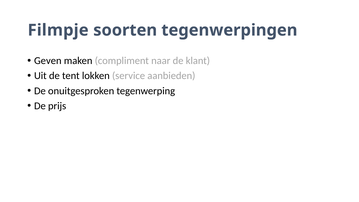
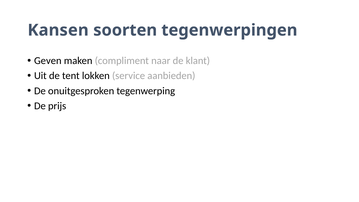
Filmpje: Filmpje -> Kansen (58, 30)
